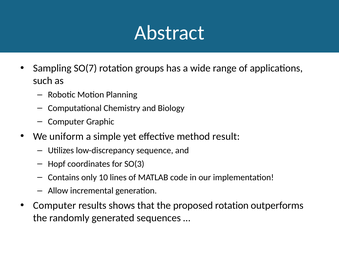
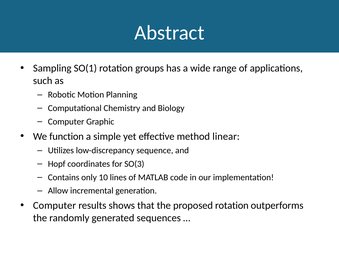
SO(7: SO(7 -> SO(1 (85, 68)
uniform: uniform -> function (67, 136)
result: result -> linear (226, 136)
